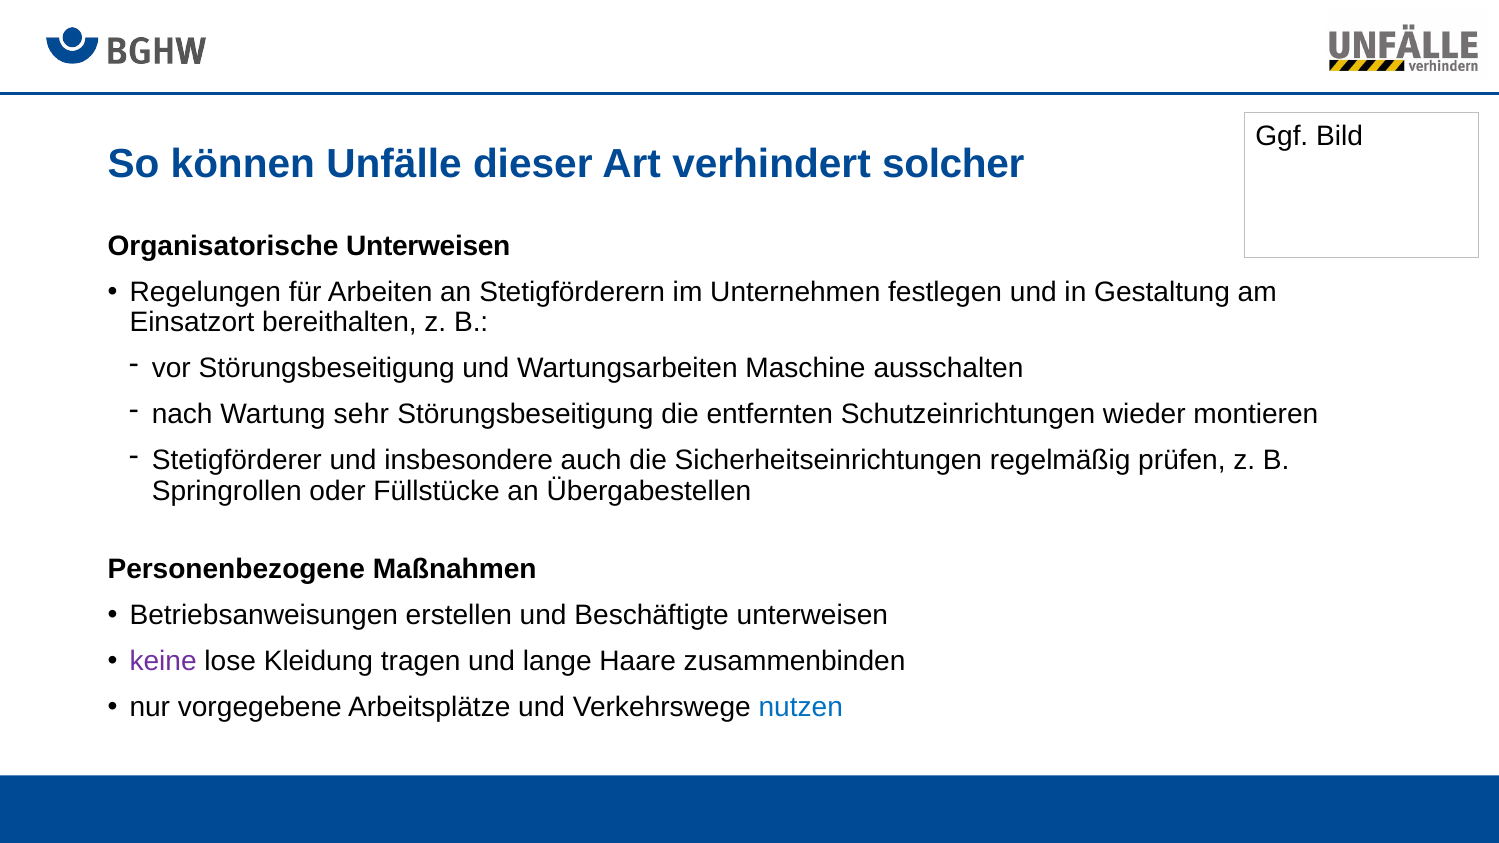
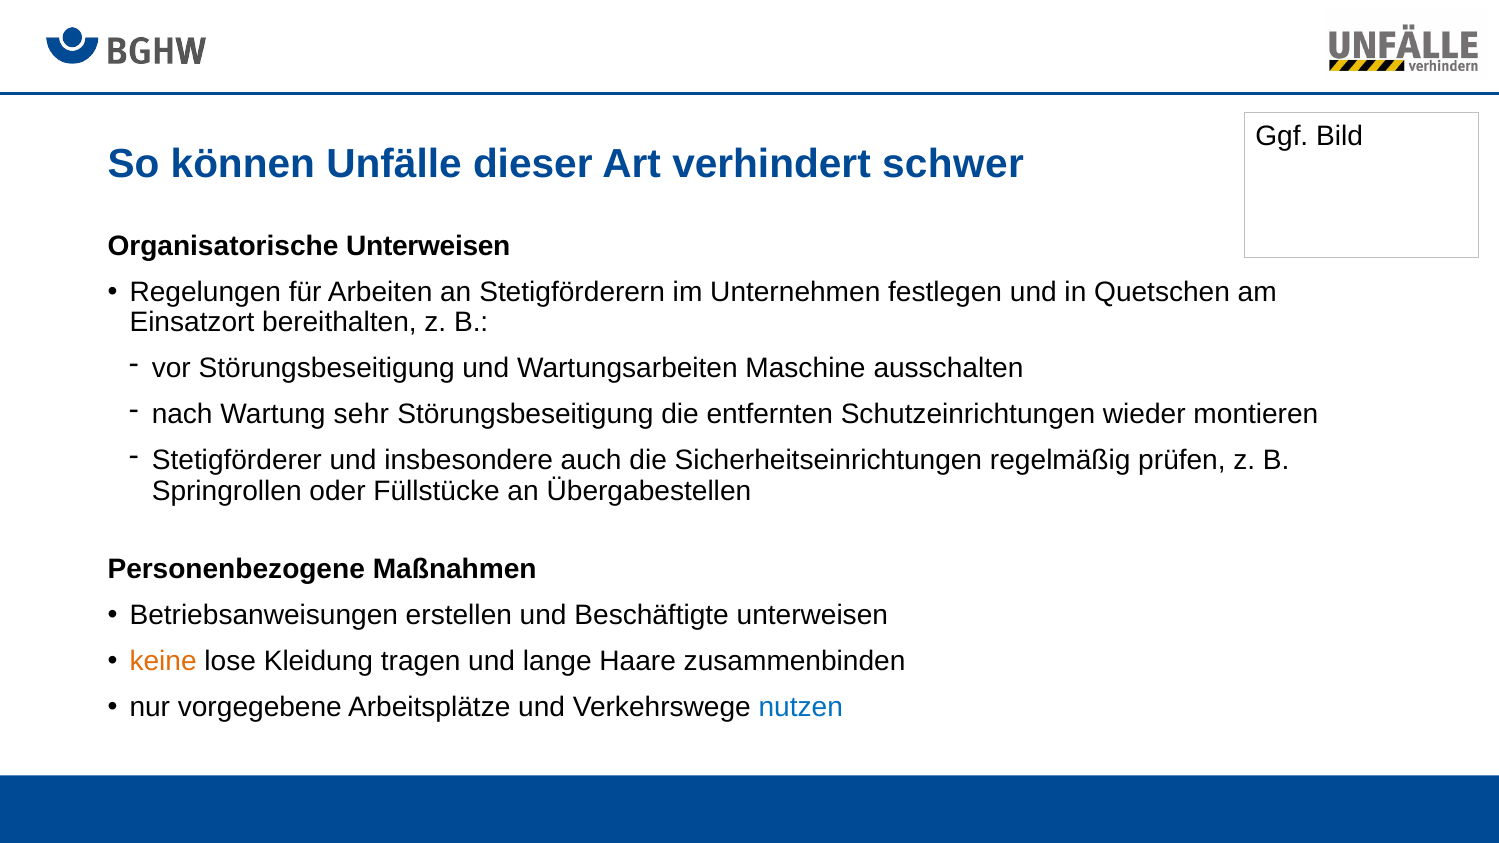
solcher: solcher -> schwer (953, 164)
Gestaltung: Gestaltung -> Quetschen (1162, 292)
keine colour: purple -> orange (163, 661)
